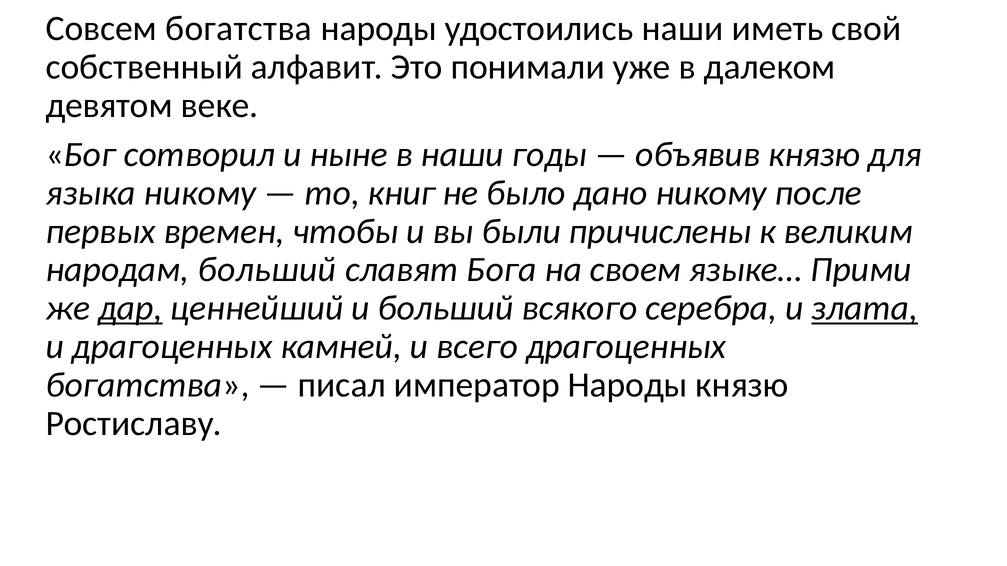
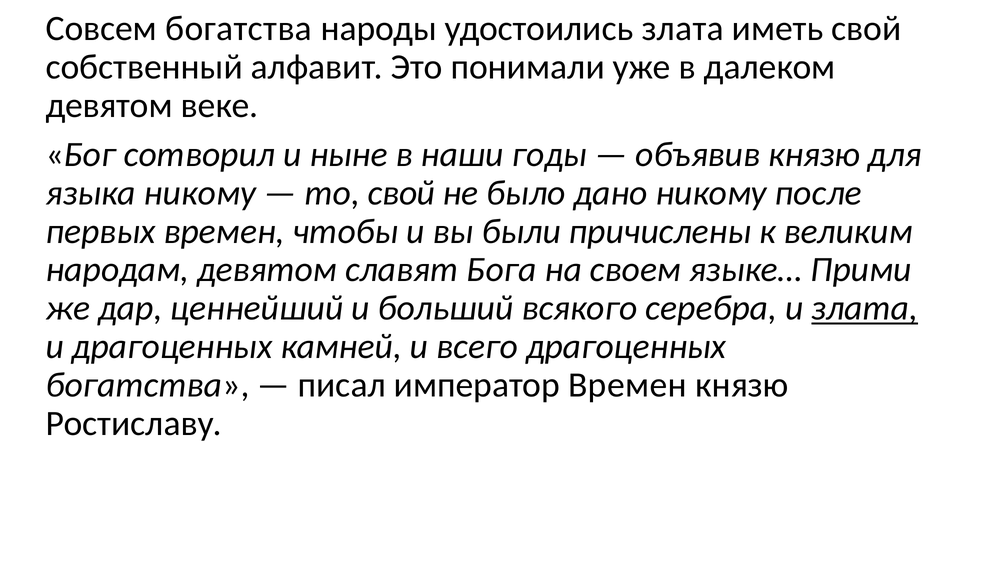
удостоились наши: наши -> злата (683, 29)
то книг: книг -> свой (402, 193)
народам больший: больший -> девятом (267, 270)
дар underline: present -> none (130, 308)
император Народы: Народы -> Времен (627, 385)
